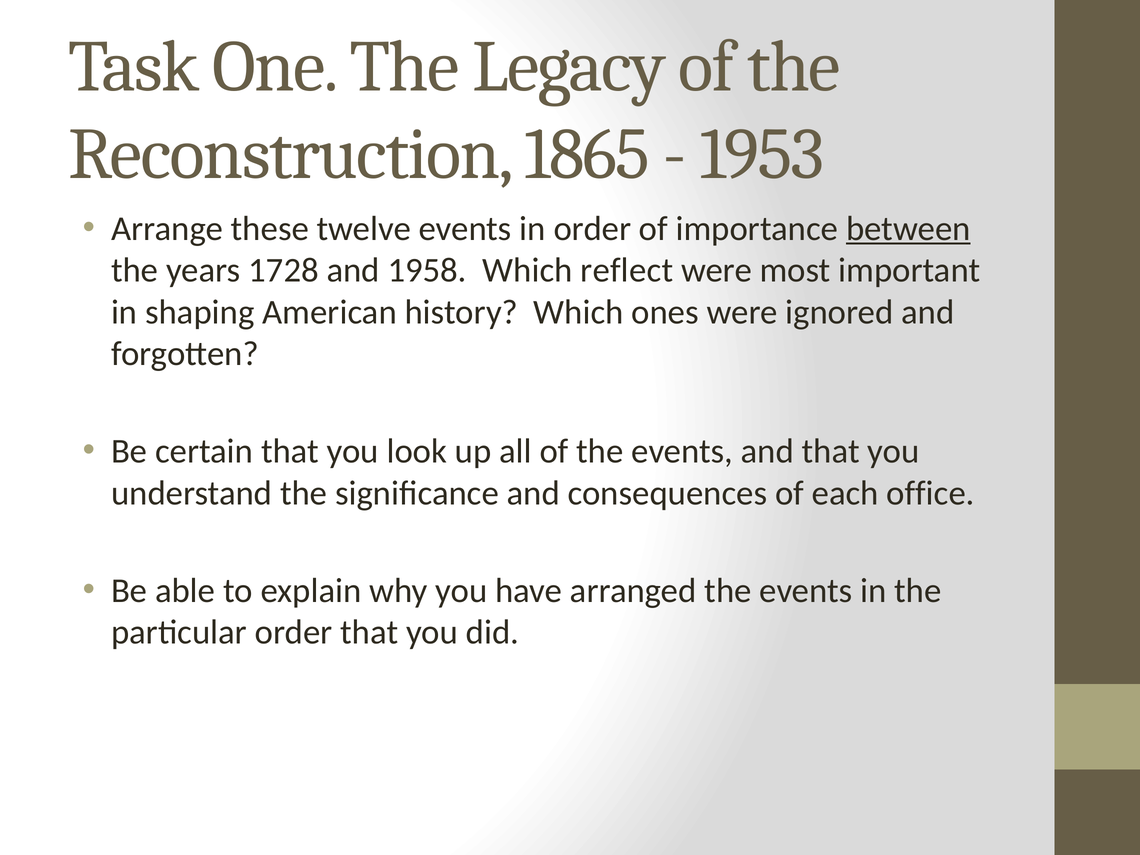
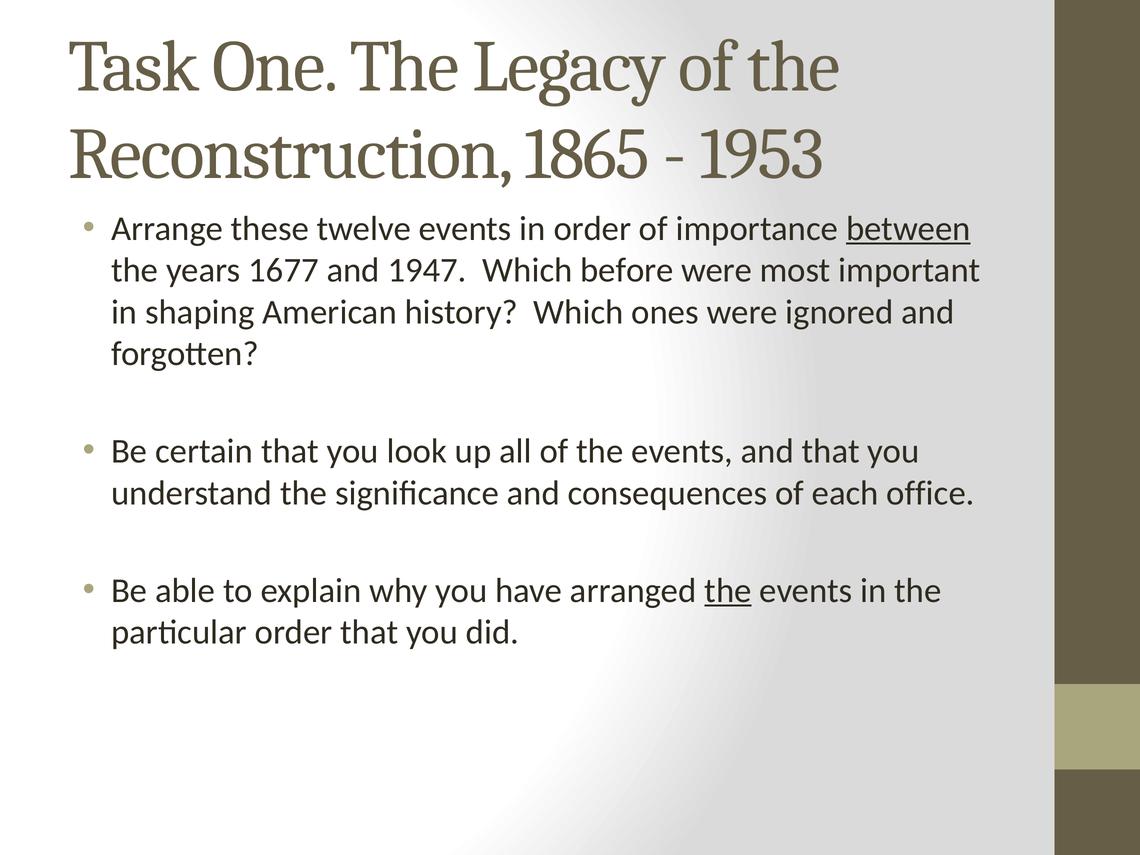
1728: 1728 -> 1677 (284, 270)
1958: 1958 -> 1947 (427, 270)
reflect: reflect -> before (627, 270)
the underline: none -> present (728, 591)
